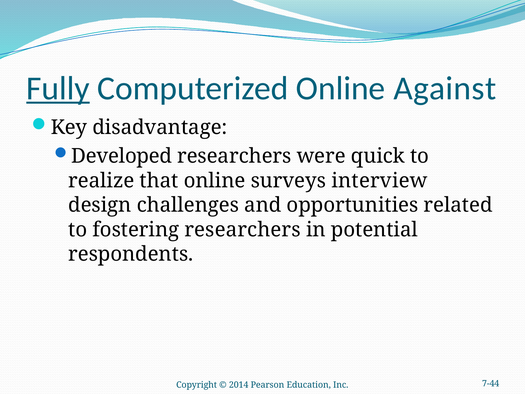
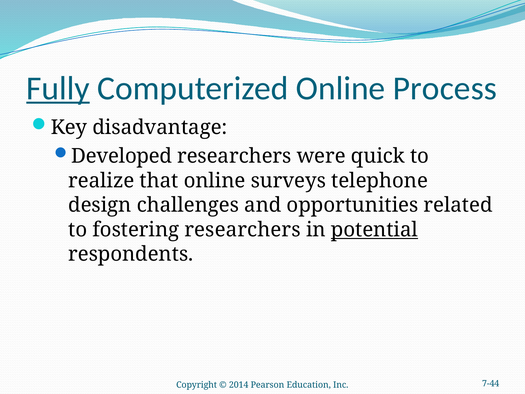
Against: Against -> Process (445, 88)
interview: interview -> telephone (380, 181)
potential underline: none -> present (374, 230)
